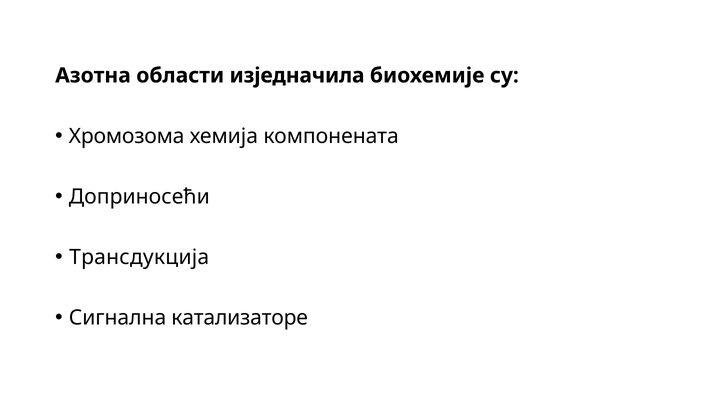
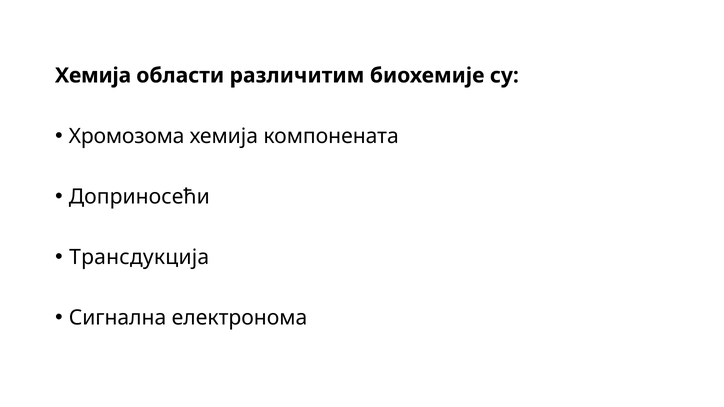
Азотна: Азотна -> Хемија (93, 76)
изједначила: изједначила -> различитим (297, 76)
катализаторе: катализаторе -> електронома (240, 318)
